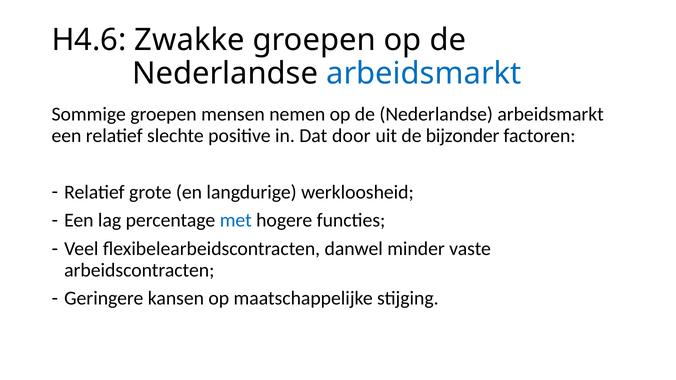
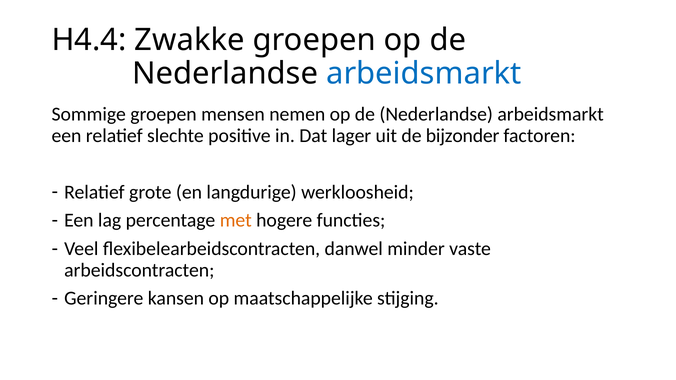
H4.6: H4.6 -> H4.4 (89, 40)
door: door -> lager (351, 136)
met colour: blue -> orange (236, 221)
